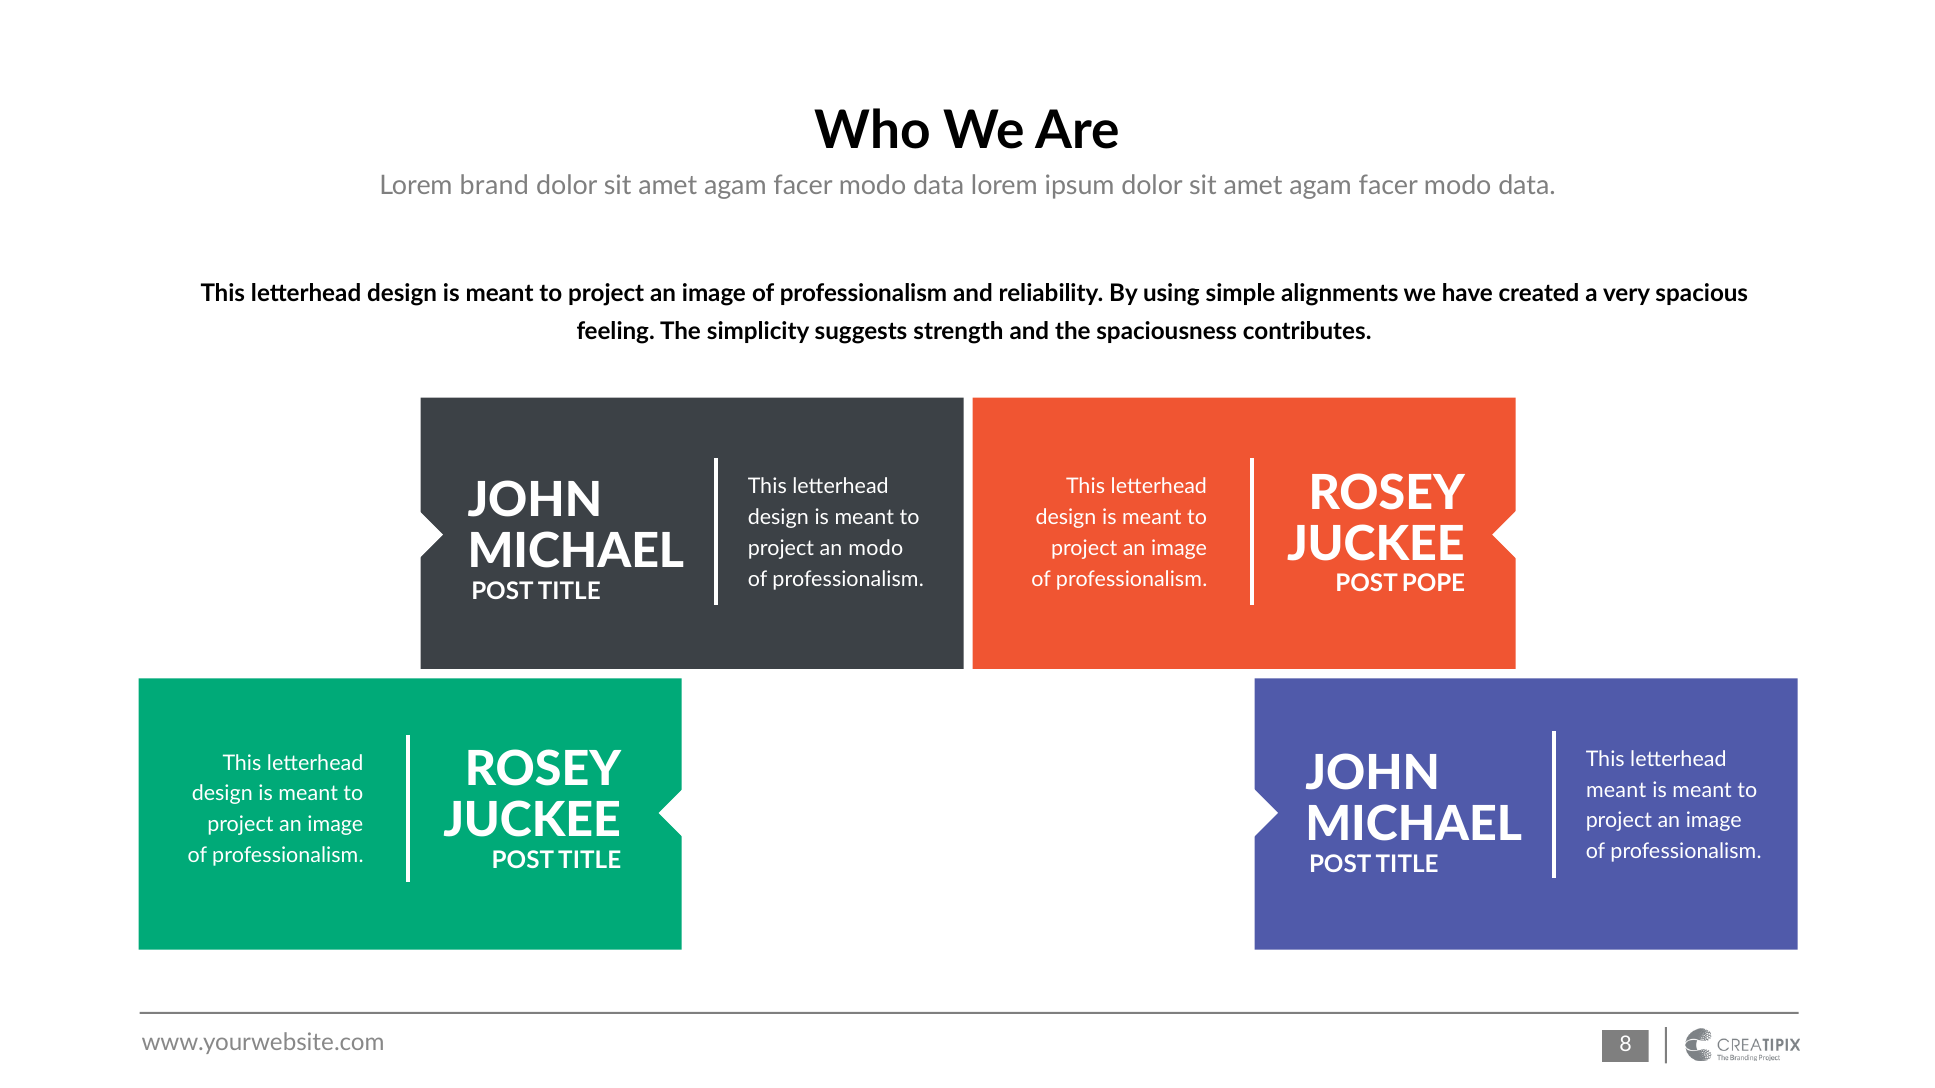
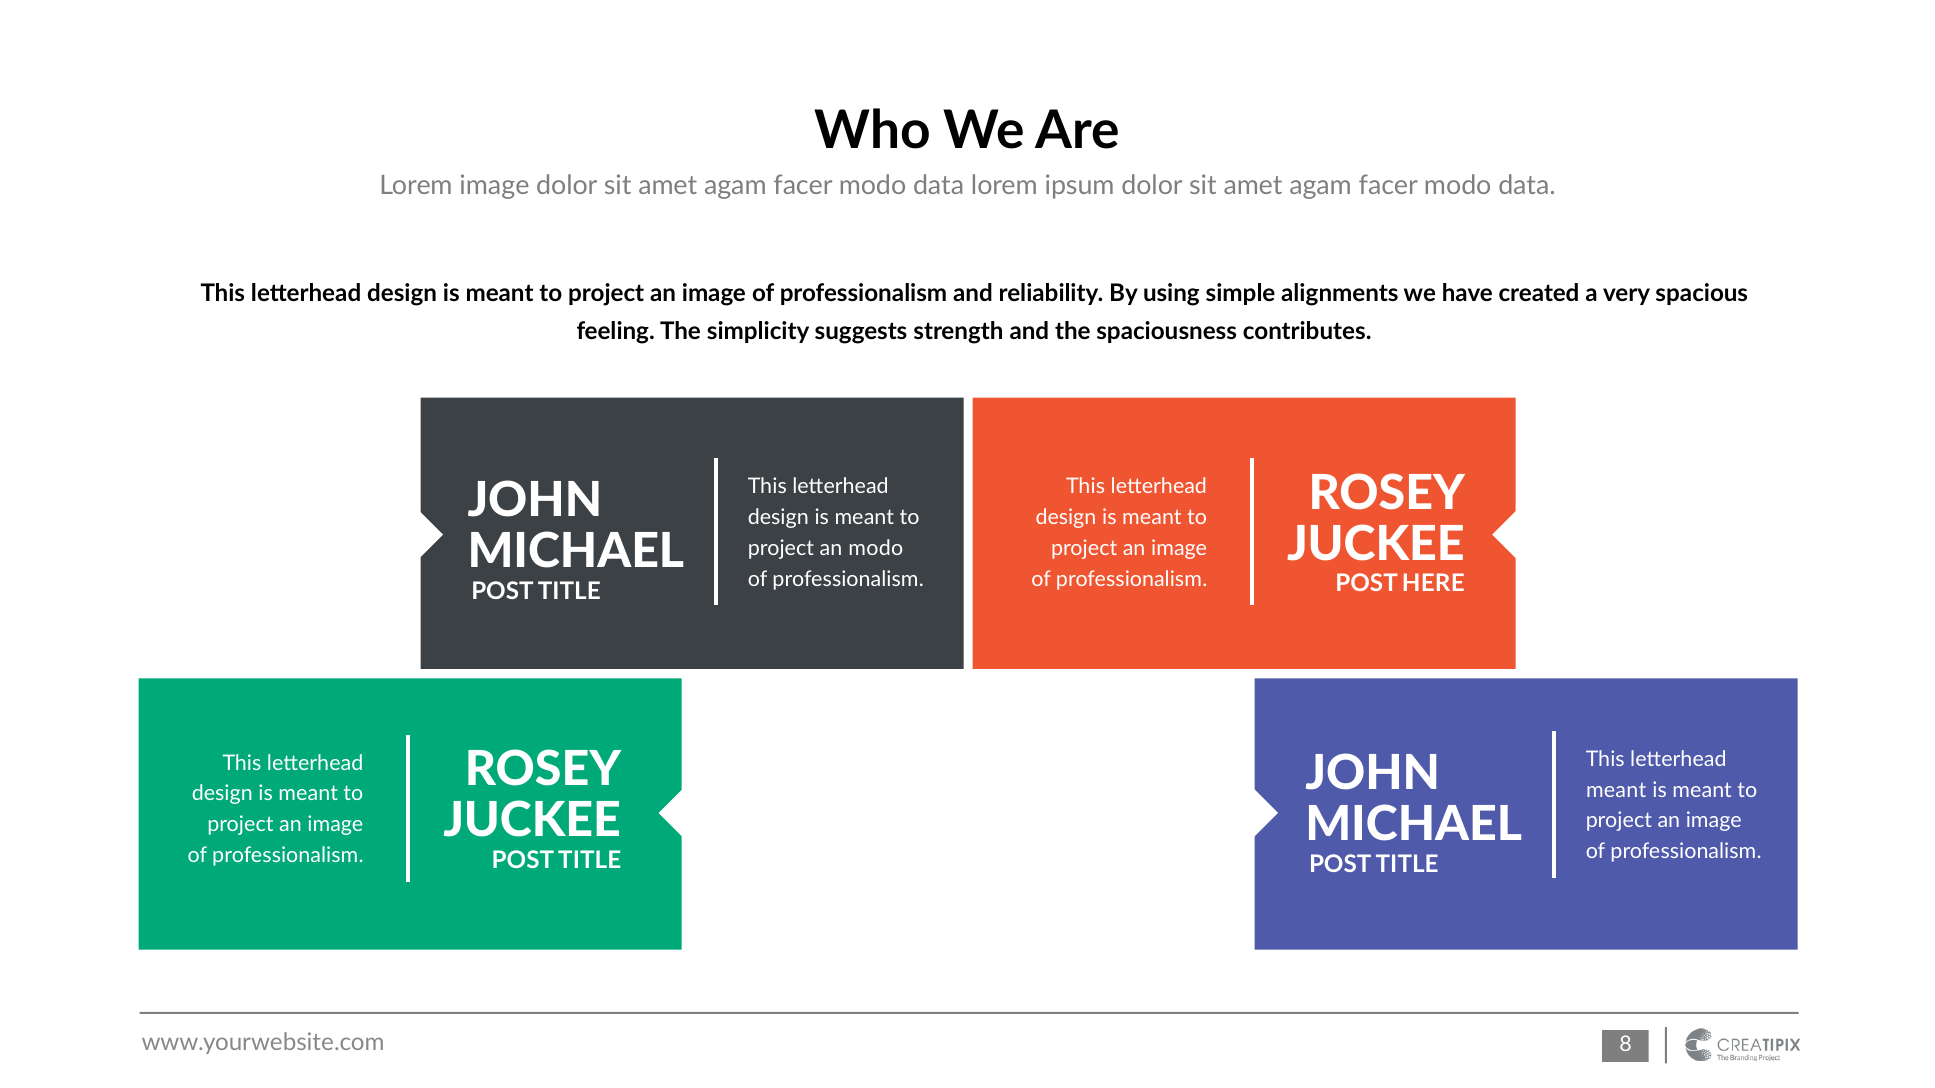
Lorem brand: brand -> image (494, 186)
POPE: POPE -> HERE (1433, 584)
